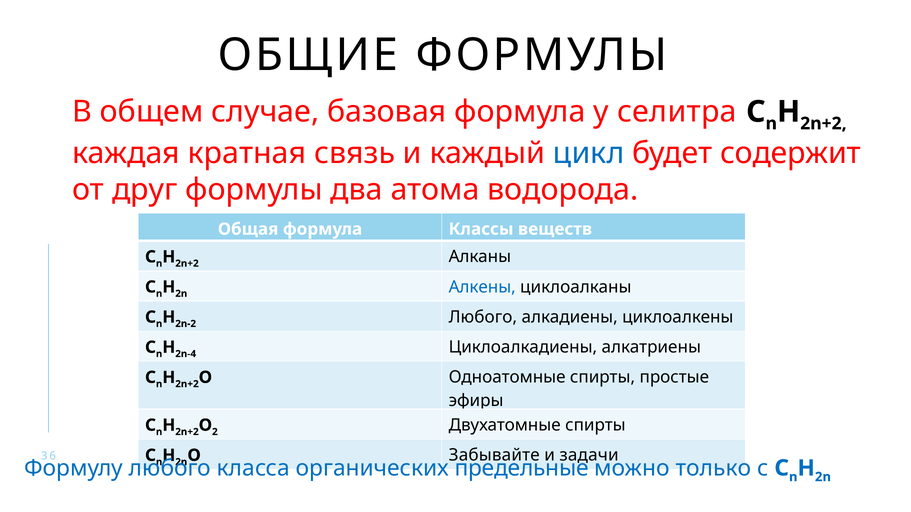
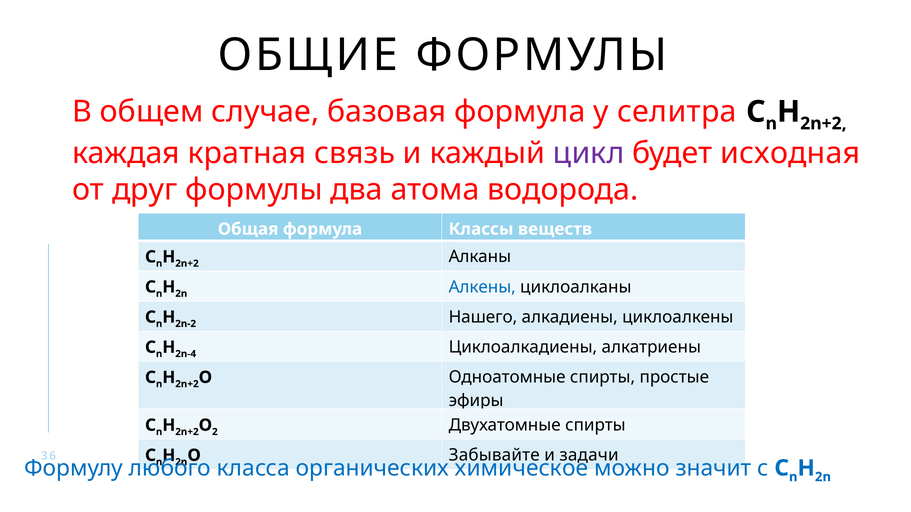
цикл colour: blue -> purple (589, 153)
содержит: содержит -> исходная (790, 153)
Любого: Любого -> Нашего (483, 317)
предельные: предельные -> химическое (522, 468)
только: только -> значит (713, 468)
